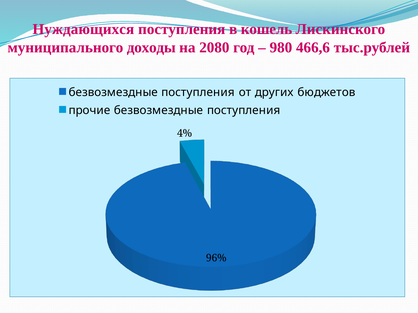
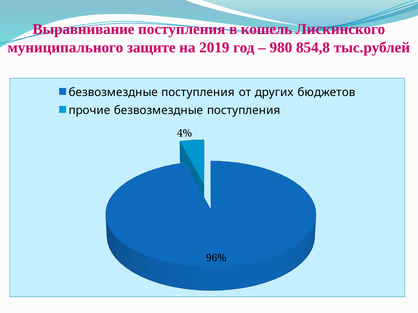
Нуждающихся: Нуждающихся -> Выравнивание (84, 29)
доходы: доходы -> защите (151, 48)
2080: 2080 -> 2019 (214, 48)
466,6: 466,6 -> 854,8 (313, 48)
